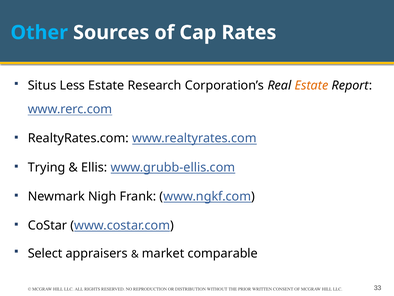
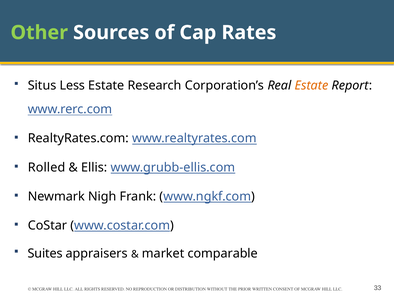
Other colour: light blue -> light green (39, 33)
Trying: Trying -> Rolled (47, 167)
Select: Select -> Suites (45, 253)
